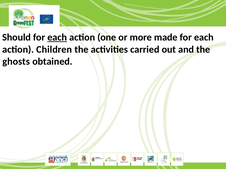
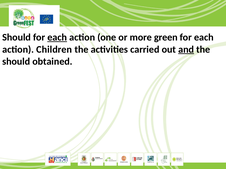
made: made -> green (166, 37)
and underline: none -> present (186, 50)
ghosts: ghosts -> should (16, 62)
